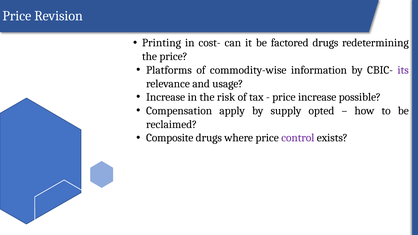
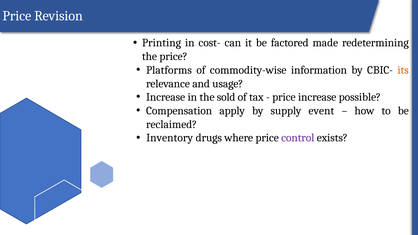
factored drugs: drugs -> made (325, 43)
its colour: purple -> orange (403, 70)
risk: risk -> sold (226, 97)
opted: opted -> event (321, 111)
Composite: Composite -> Inventory (170, 138)
